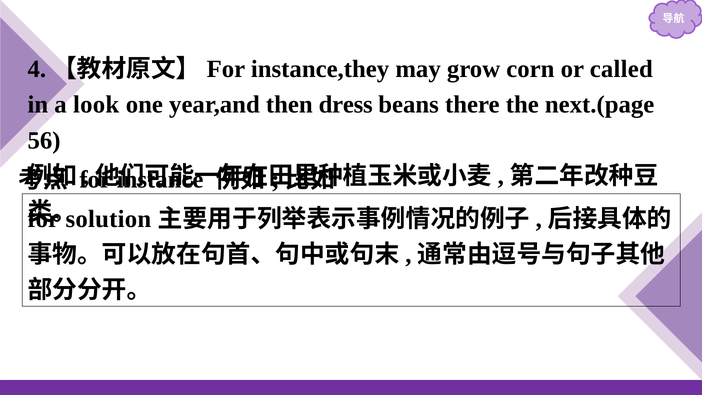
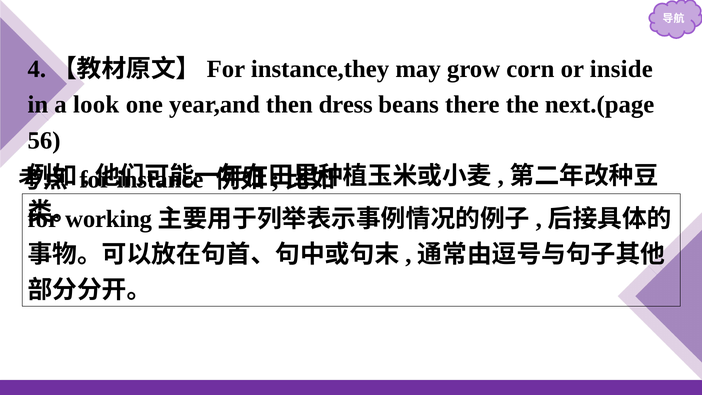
called: called -> inside (621, 69)
solution: solution -> working (109, 219)
